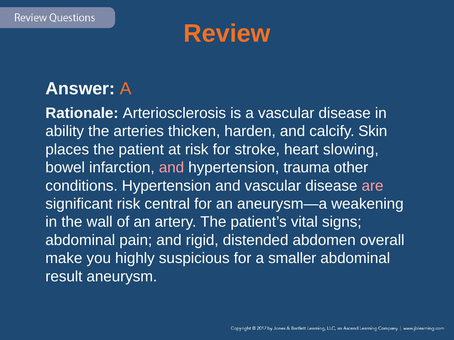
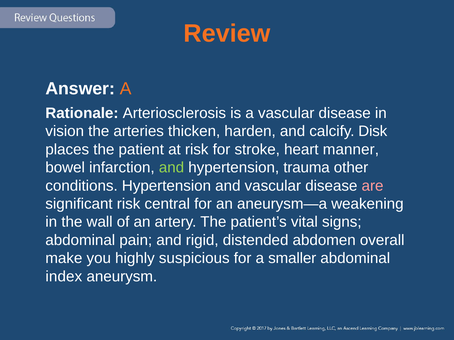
ability: ability -> vision (65, 132)
Skin: Skin -> Disk (373, 132)
slowing: slowing -> manner (351, 150)
and colour: pink -> light green (171, 168)
result: result -> index (64, 277)
